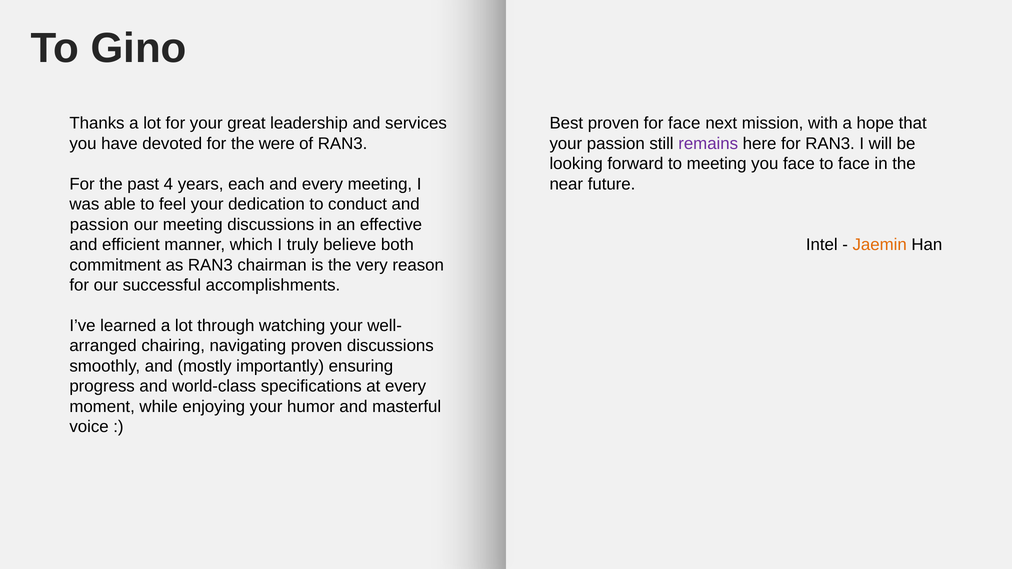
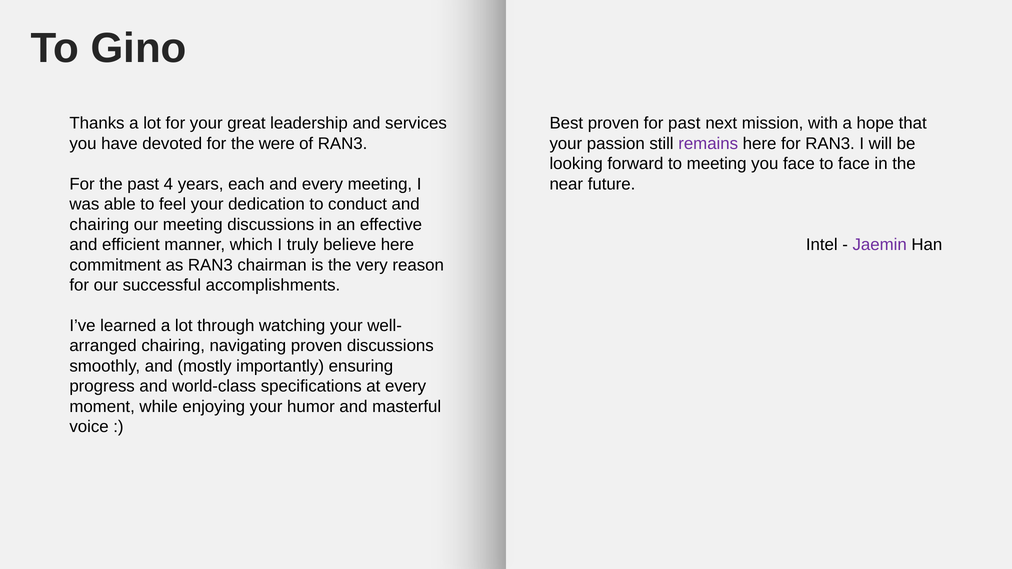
for face: face -> past (684, 123)
passion: passion -> chairing (99, 225)
Jaemin colour: orange -> purple (880, 245)
believe both: both -> here (397, 245)
